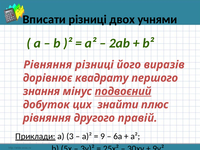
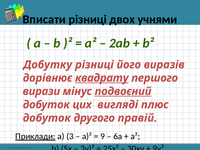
Рівняння: Рівняння -> Добутку (48, 65)
квадрату underline: none -> present (102, 78)
знання: знання -> вирази (41, 91)
знайти: знайти -> вигляді (118, 105)
рівняння: рівняння -> добуток (47, 118)
